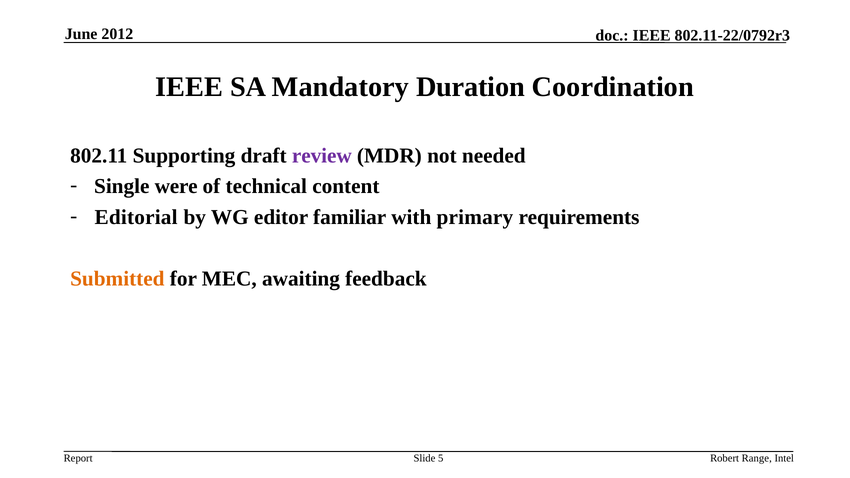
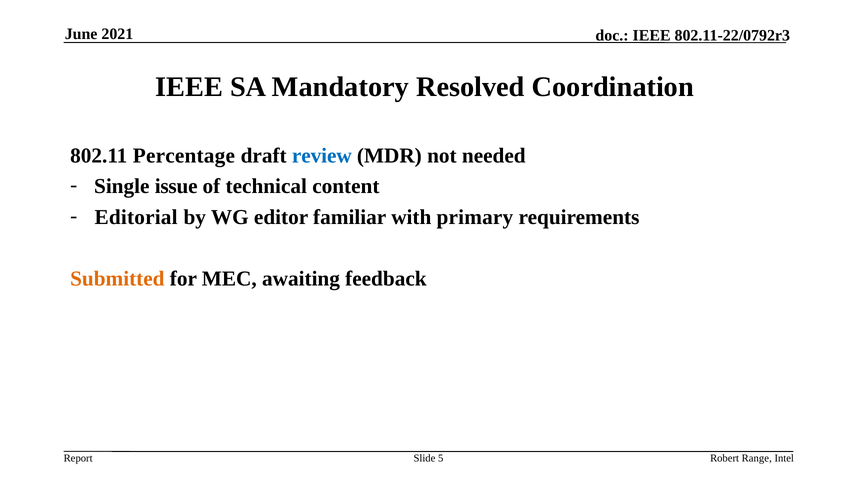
2012: 2012 -> 2021 (117, 34)
Duration: Duration -> Resolved (470, 87)
Supporting: Supporting -> Percentage (184, 156)
review colour: purple -> blue (322, 156)
were: were -> issue (176, 186)
